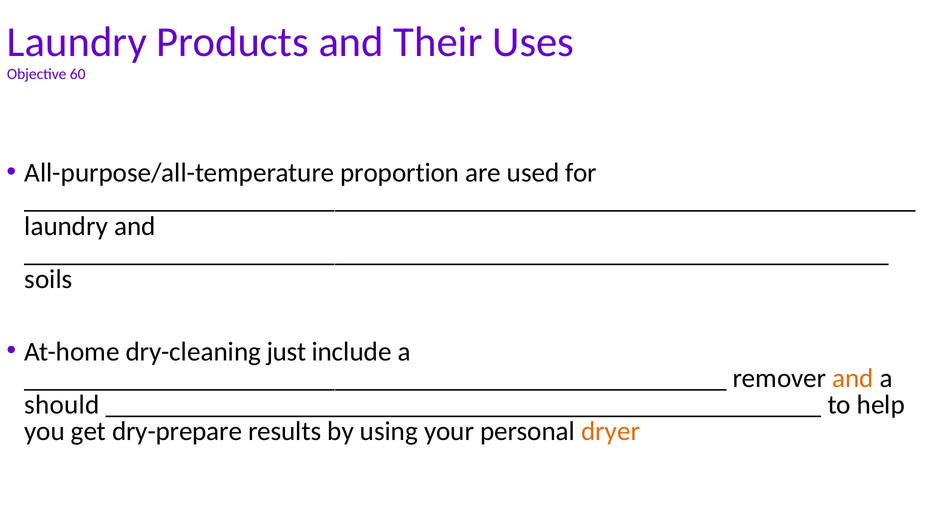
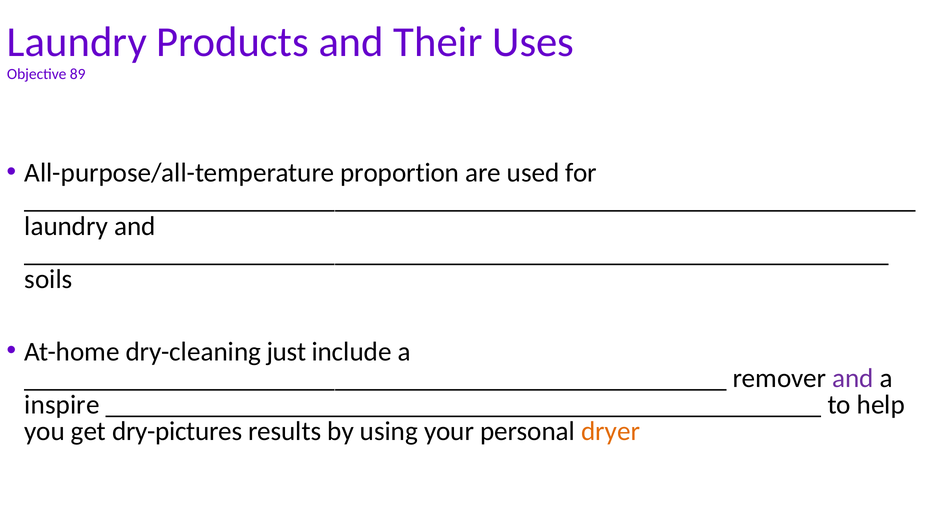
60: 60 -> 89 (78, 74)
and colour: orange -> purple (853, 378)
should: should -> inspire (62, 405)
dry-prepare: dry-prepare -> dry-pictures (177, 431)
